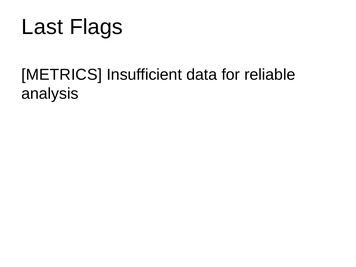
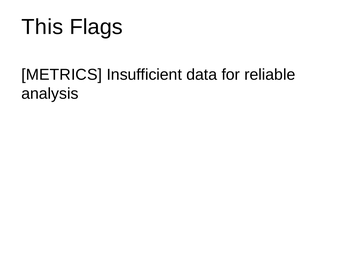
Last: Last -> This (42, 27)
